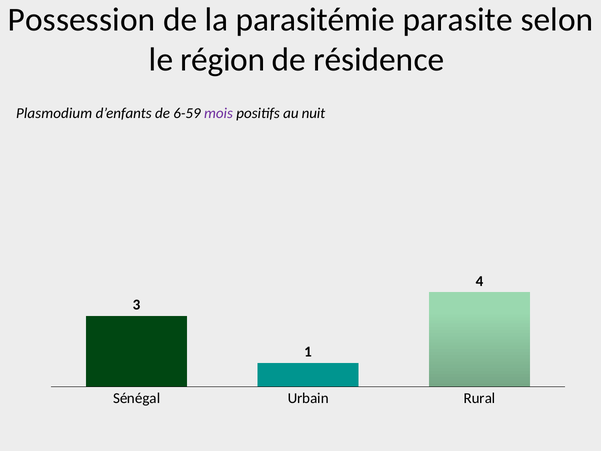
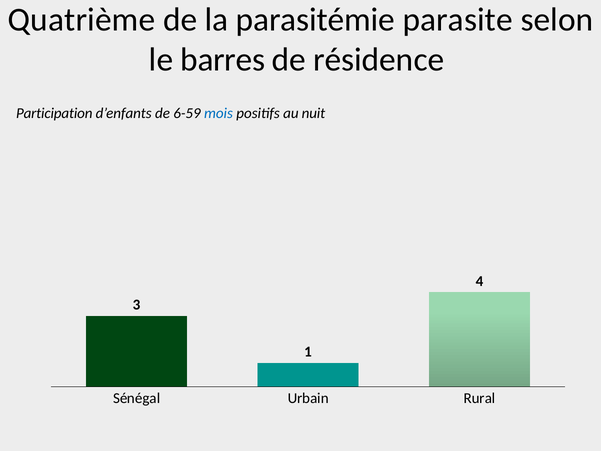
Possession: Possession -> Quatrième (82, 20)
région: région -> barres (223, 60)
Plasmodium: Plasmodium -> Participation (54, 113)
mois colour: purple -> blue (218, 113)
